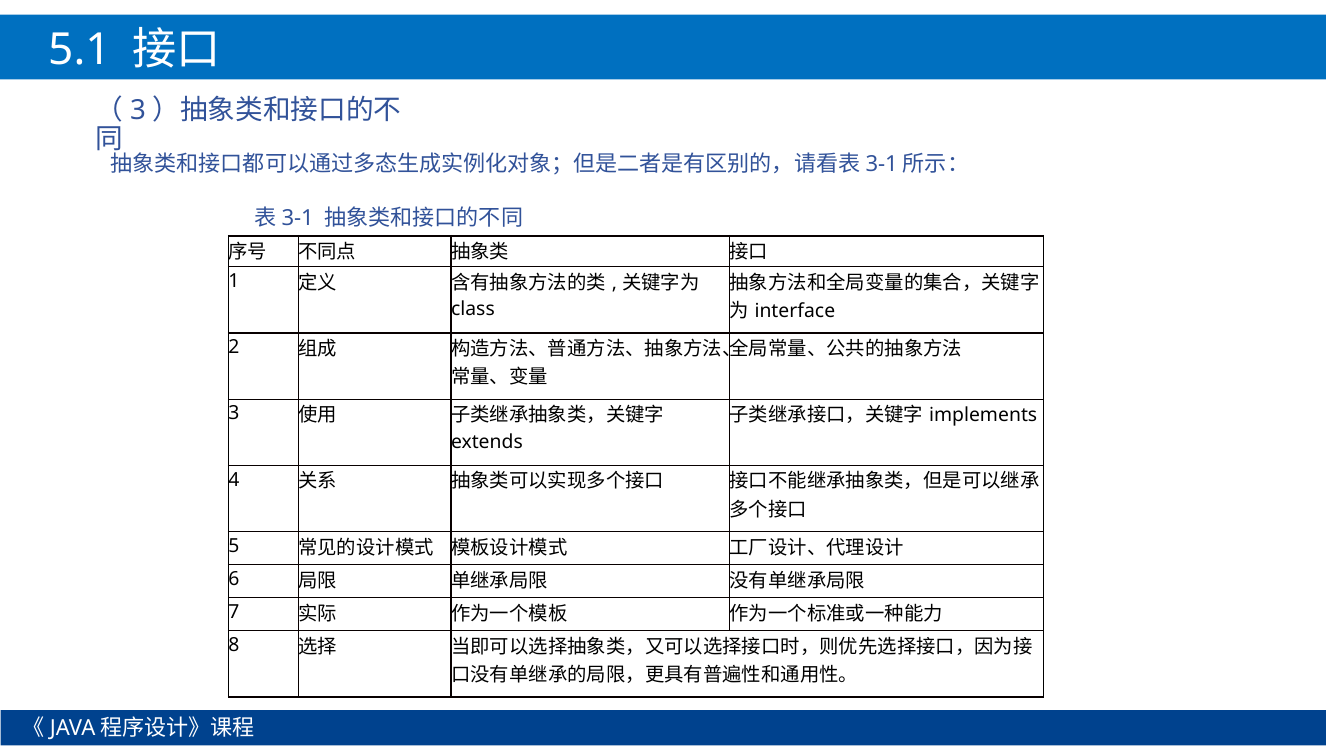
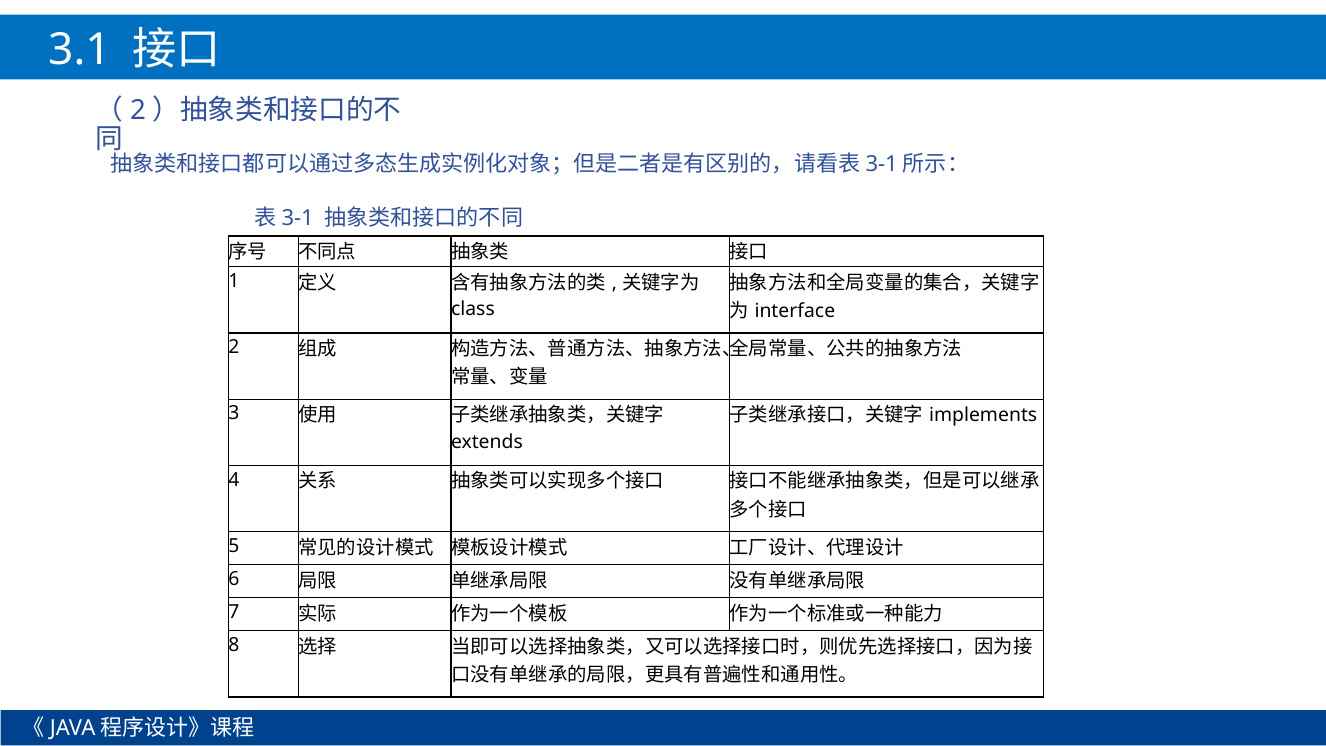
5.1: 5.1 -> 3.1 (79, 50)
3: 3 -> 2 (138, 110)
